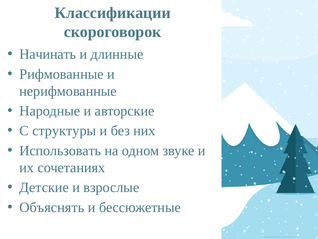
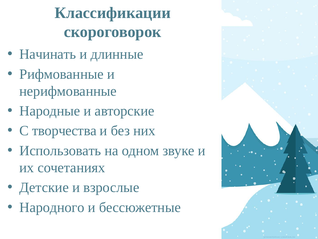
структуры: структуры -> творчества (64, 131)
Объяснять: Объяснять -> Народного (52, 207)
